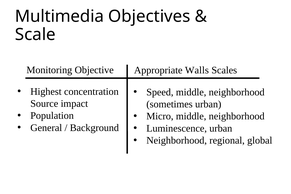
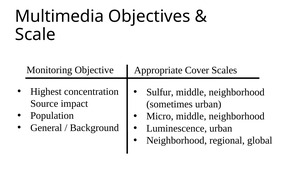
Walls: Walls -> Cover (197, 70)
Speed: Speed -> Sulfur (160, 92)
